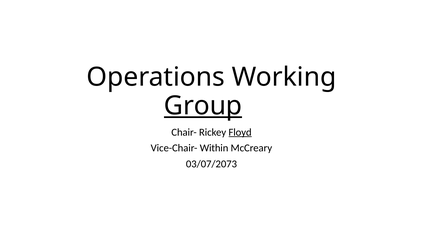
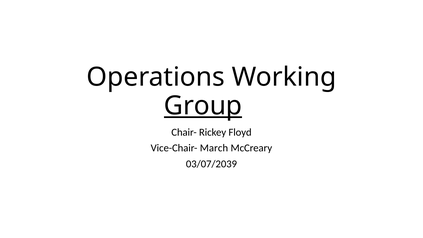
Floyd underline: present -> none (240, 132)
Within: Within -> March (214, 148)
03/07/2073: 03/07/2073 -> 03/07/2039 (211, 164)
